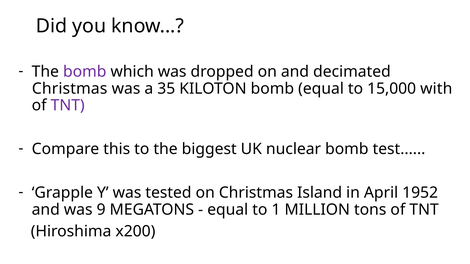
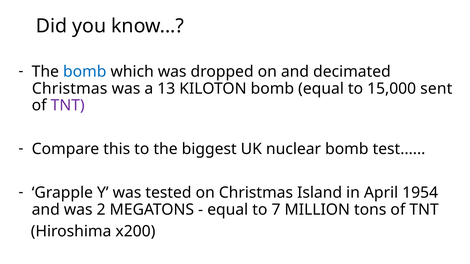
bomb colour: purple -> blue (85, 72)
35: 35 -> 13 (166, 89)
with: with -> sent (436, 89)
1952: 1952 -> 1954 (420, 193)
9: 9 -> 2 (101, 210)
1: 1 -> 7 (276, 210)
